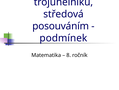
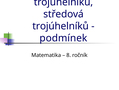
posouváním: posouváním -> trojúhelníků (61, 26)
